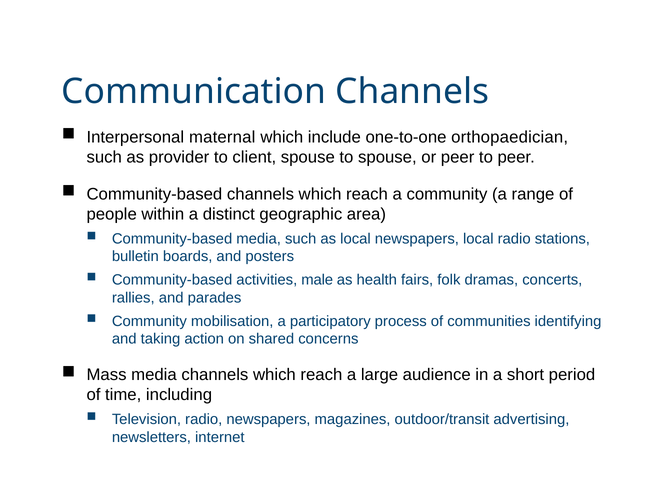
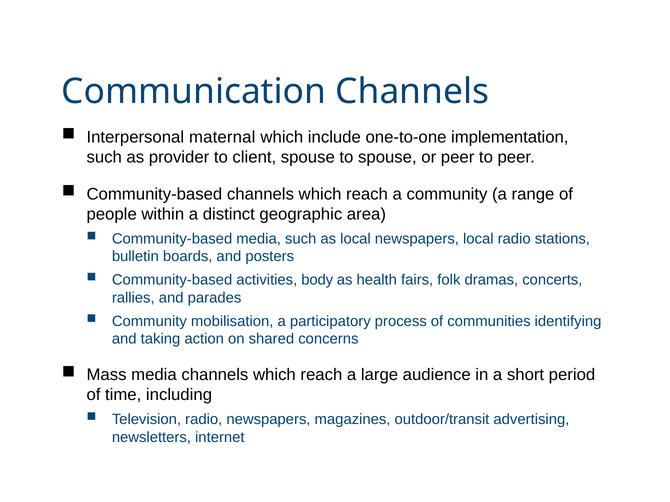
orthopaedician: orthopaedician -> implementation (510, 137)
male: male -> body (317, 280)
